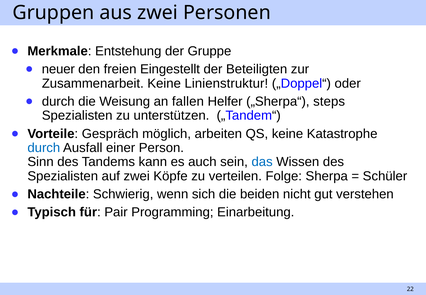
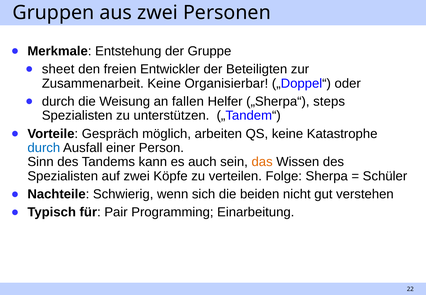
neuer: neuer -> sheet (58, 69)
Eingestellt: Eingestellt -> Entwickler (170, 69)
Linienstruktur: Linienstruktur -> Organisierbar (226, 83)
das colour: blue -> orange (262, 162)
